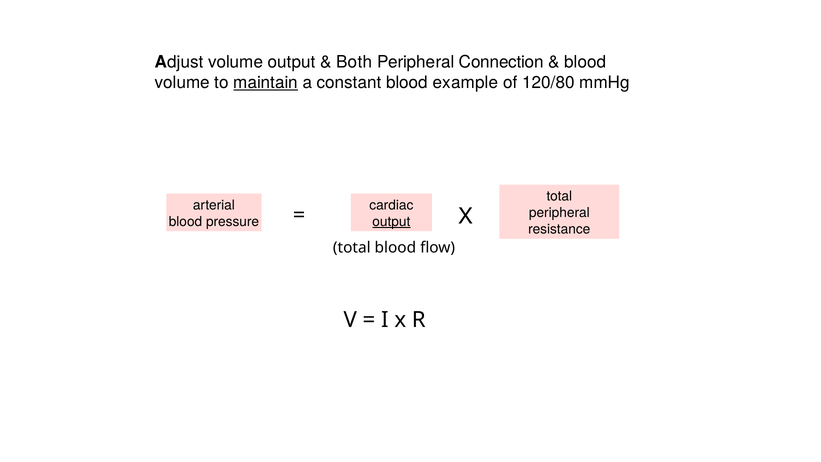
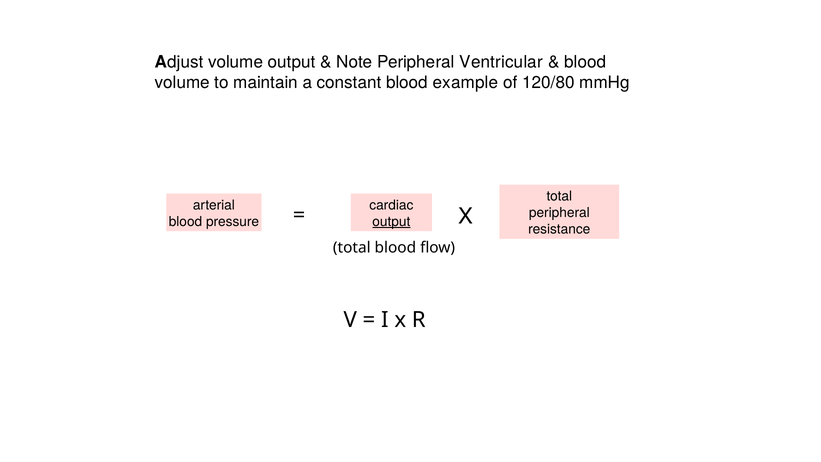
Both: Both -> Note (354, 62)
Connection: Connection -> Ventricular (501, 62)
maintain underline: present -> none (266, 82)
